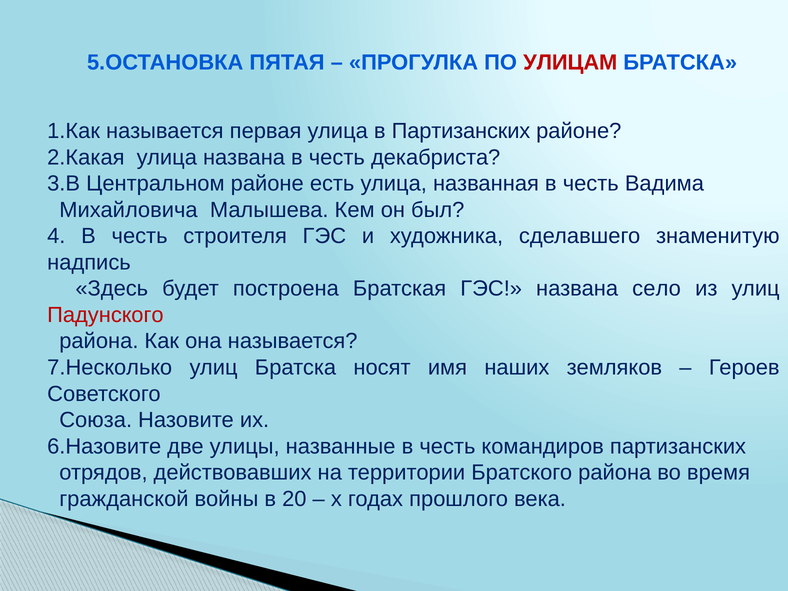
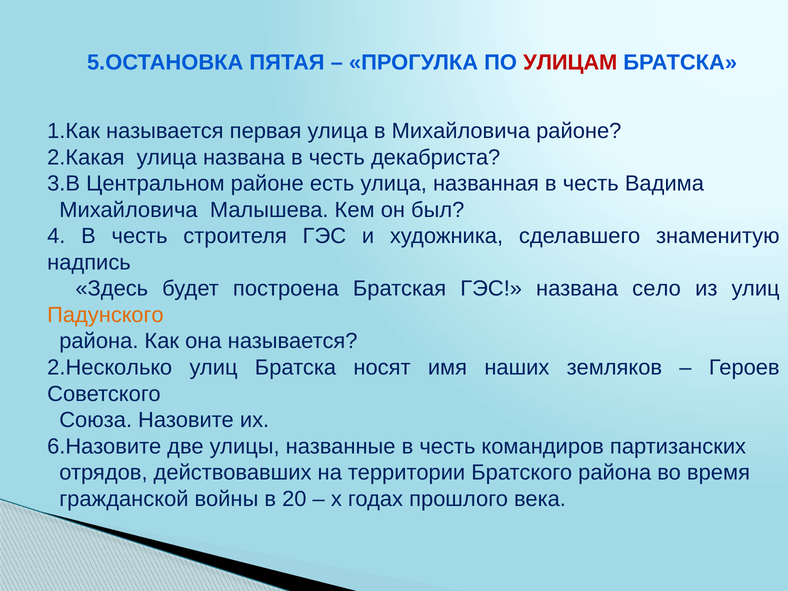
в Партизанских: Партизанских -> Михайловича (461, 131)
Падунского colour: red -> orange (105, 315)
7.Несколько: 7.Несколько -> 2.Несколько (110, 368)
